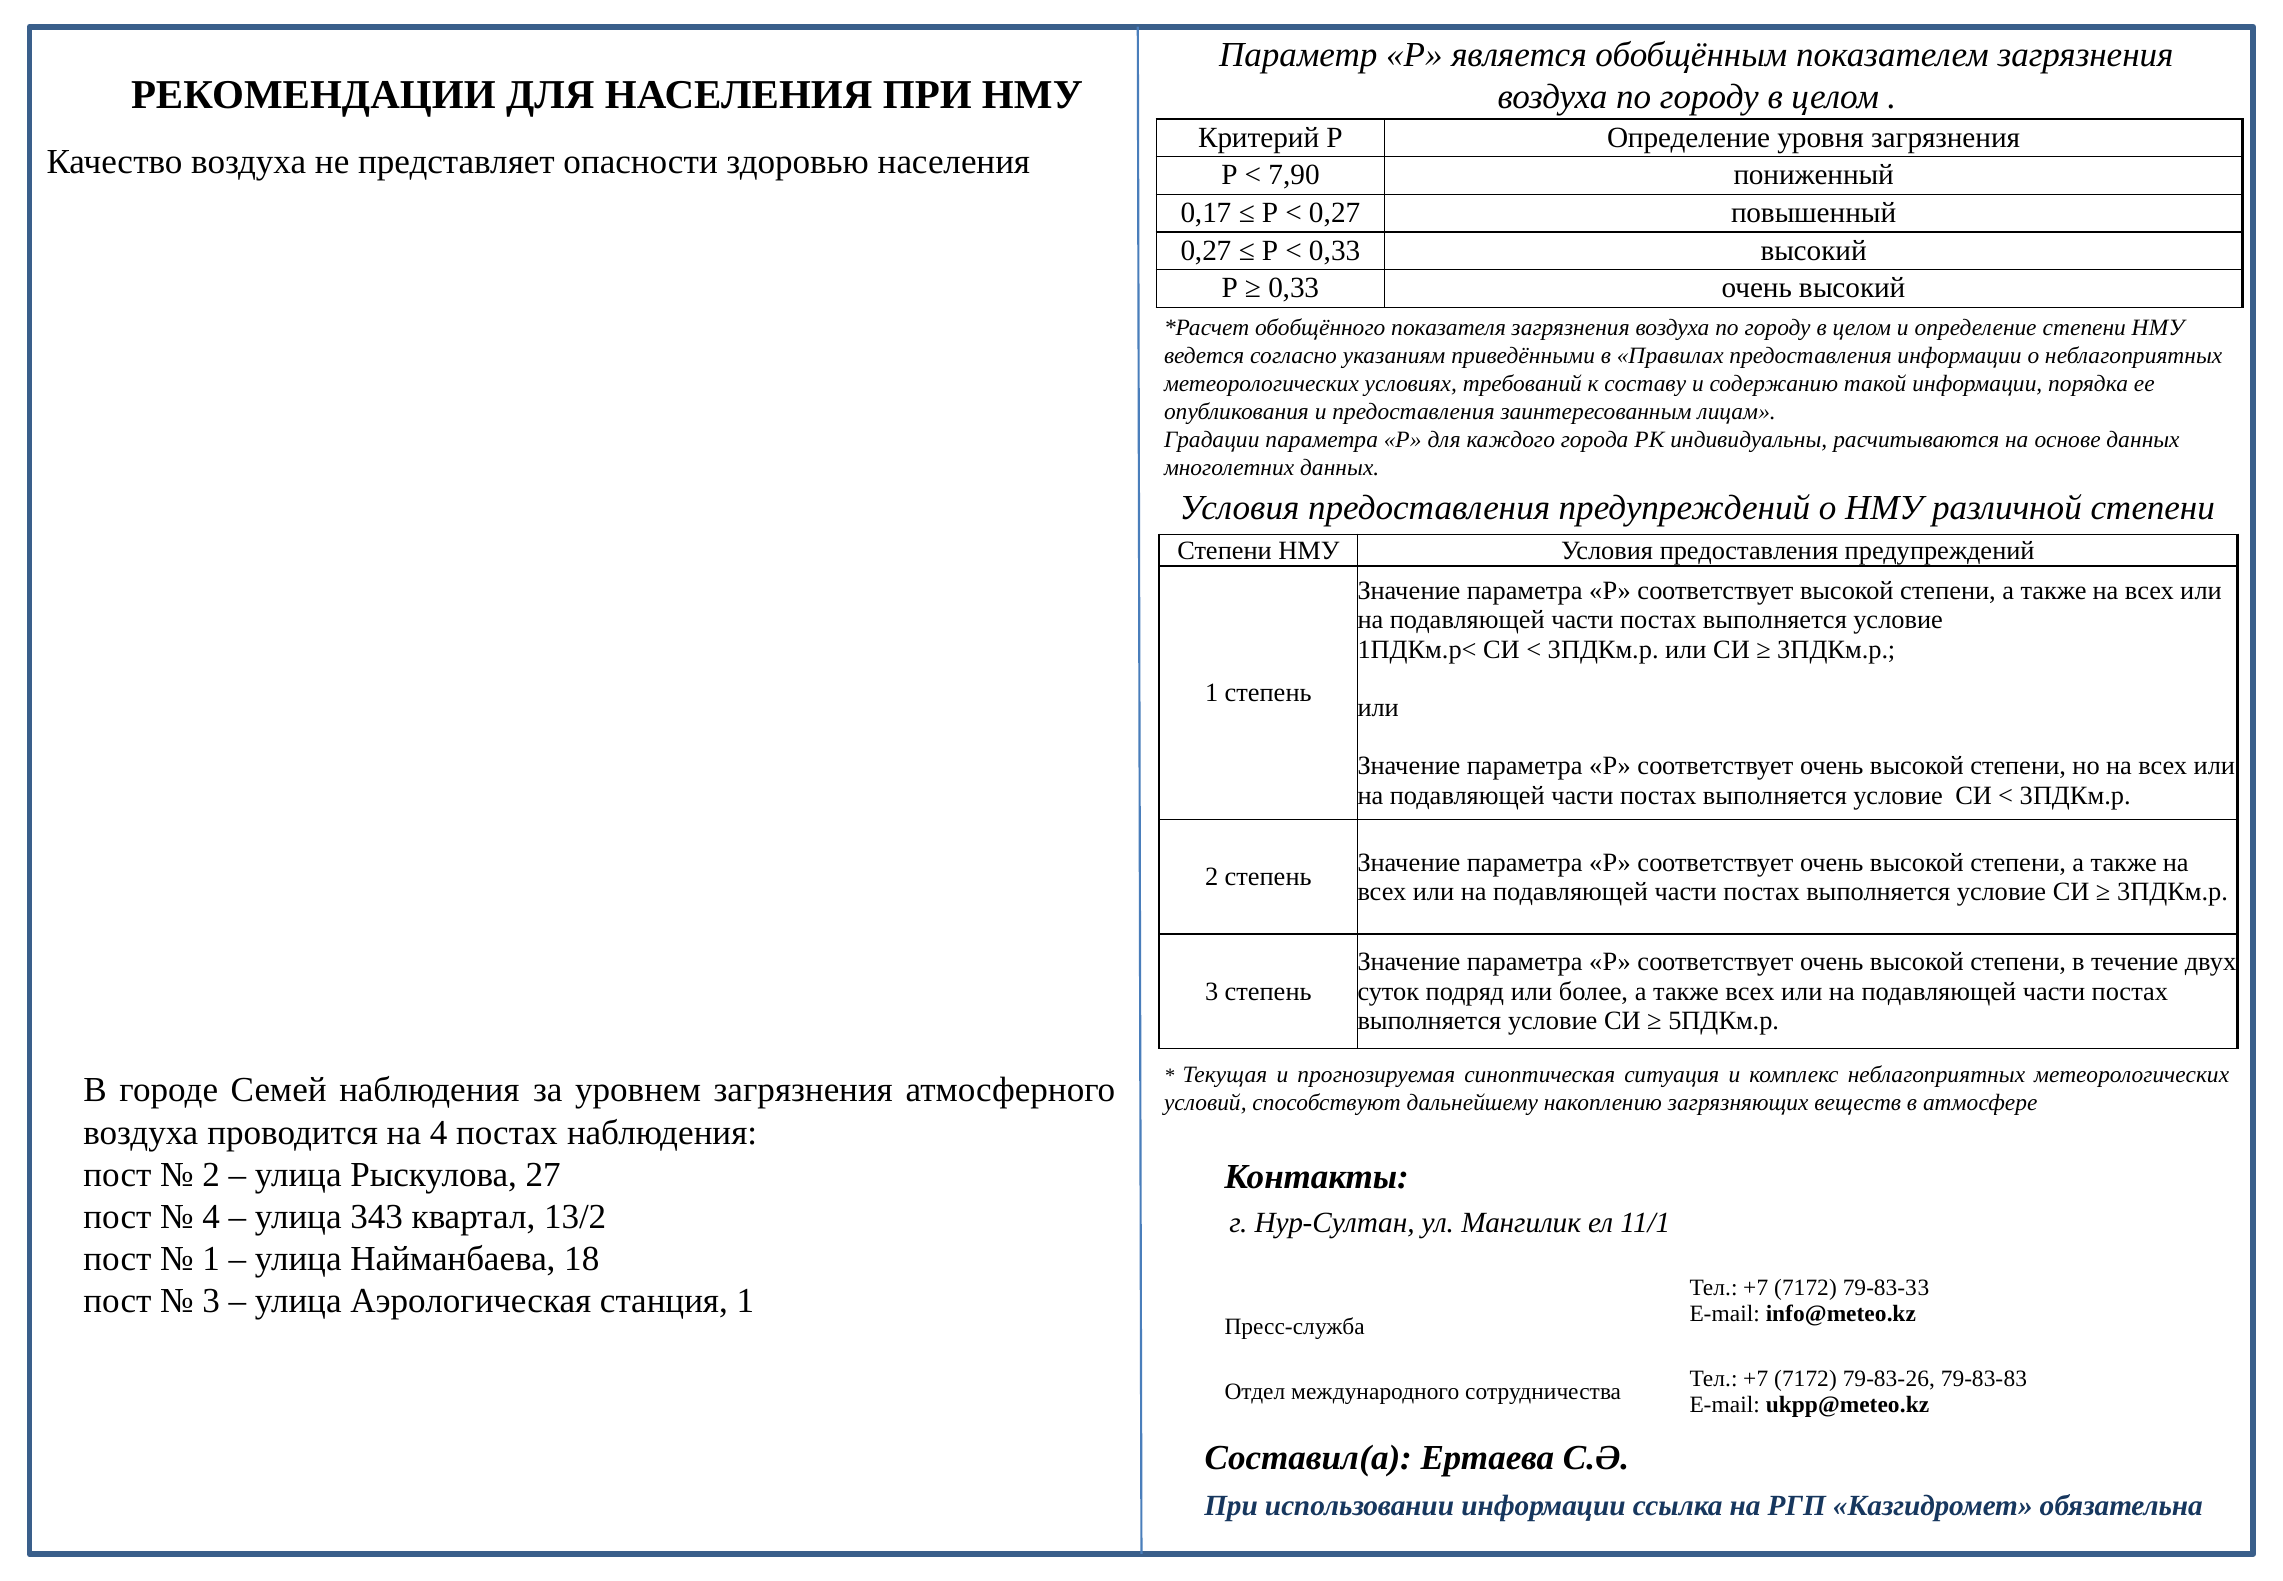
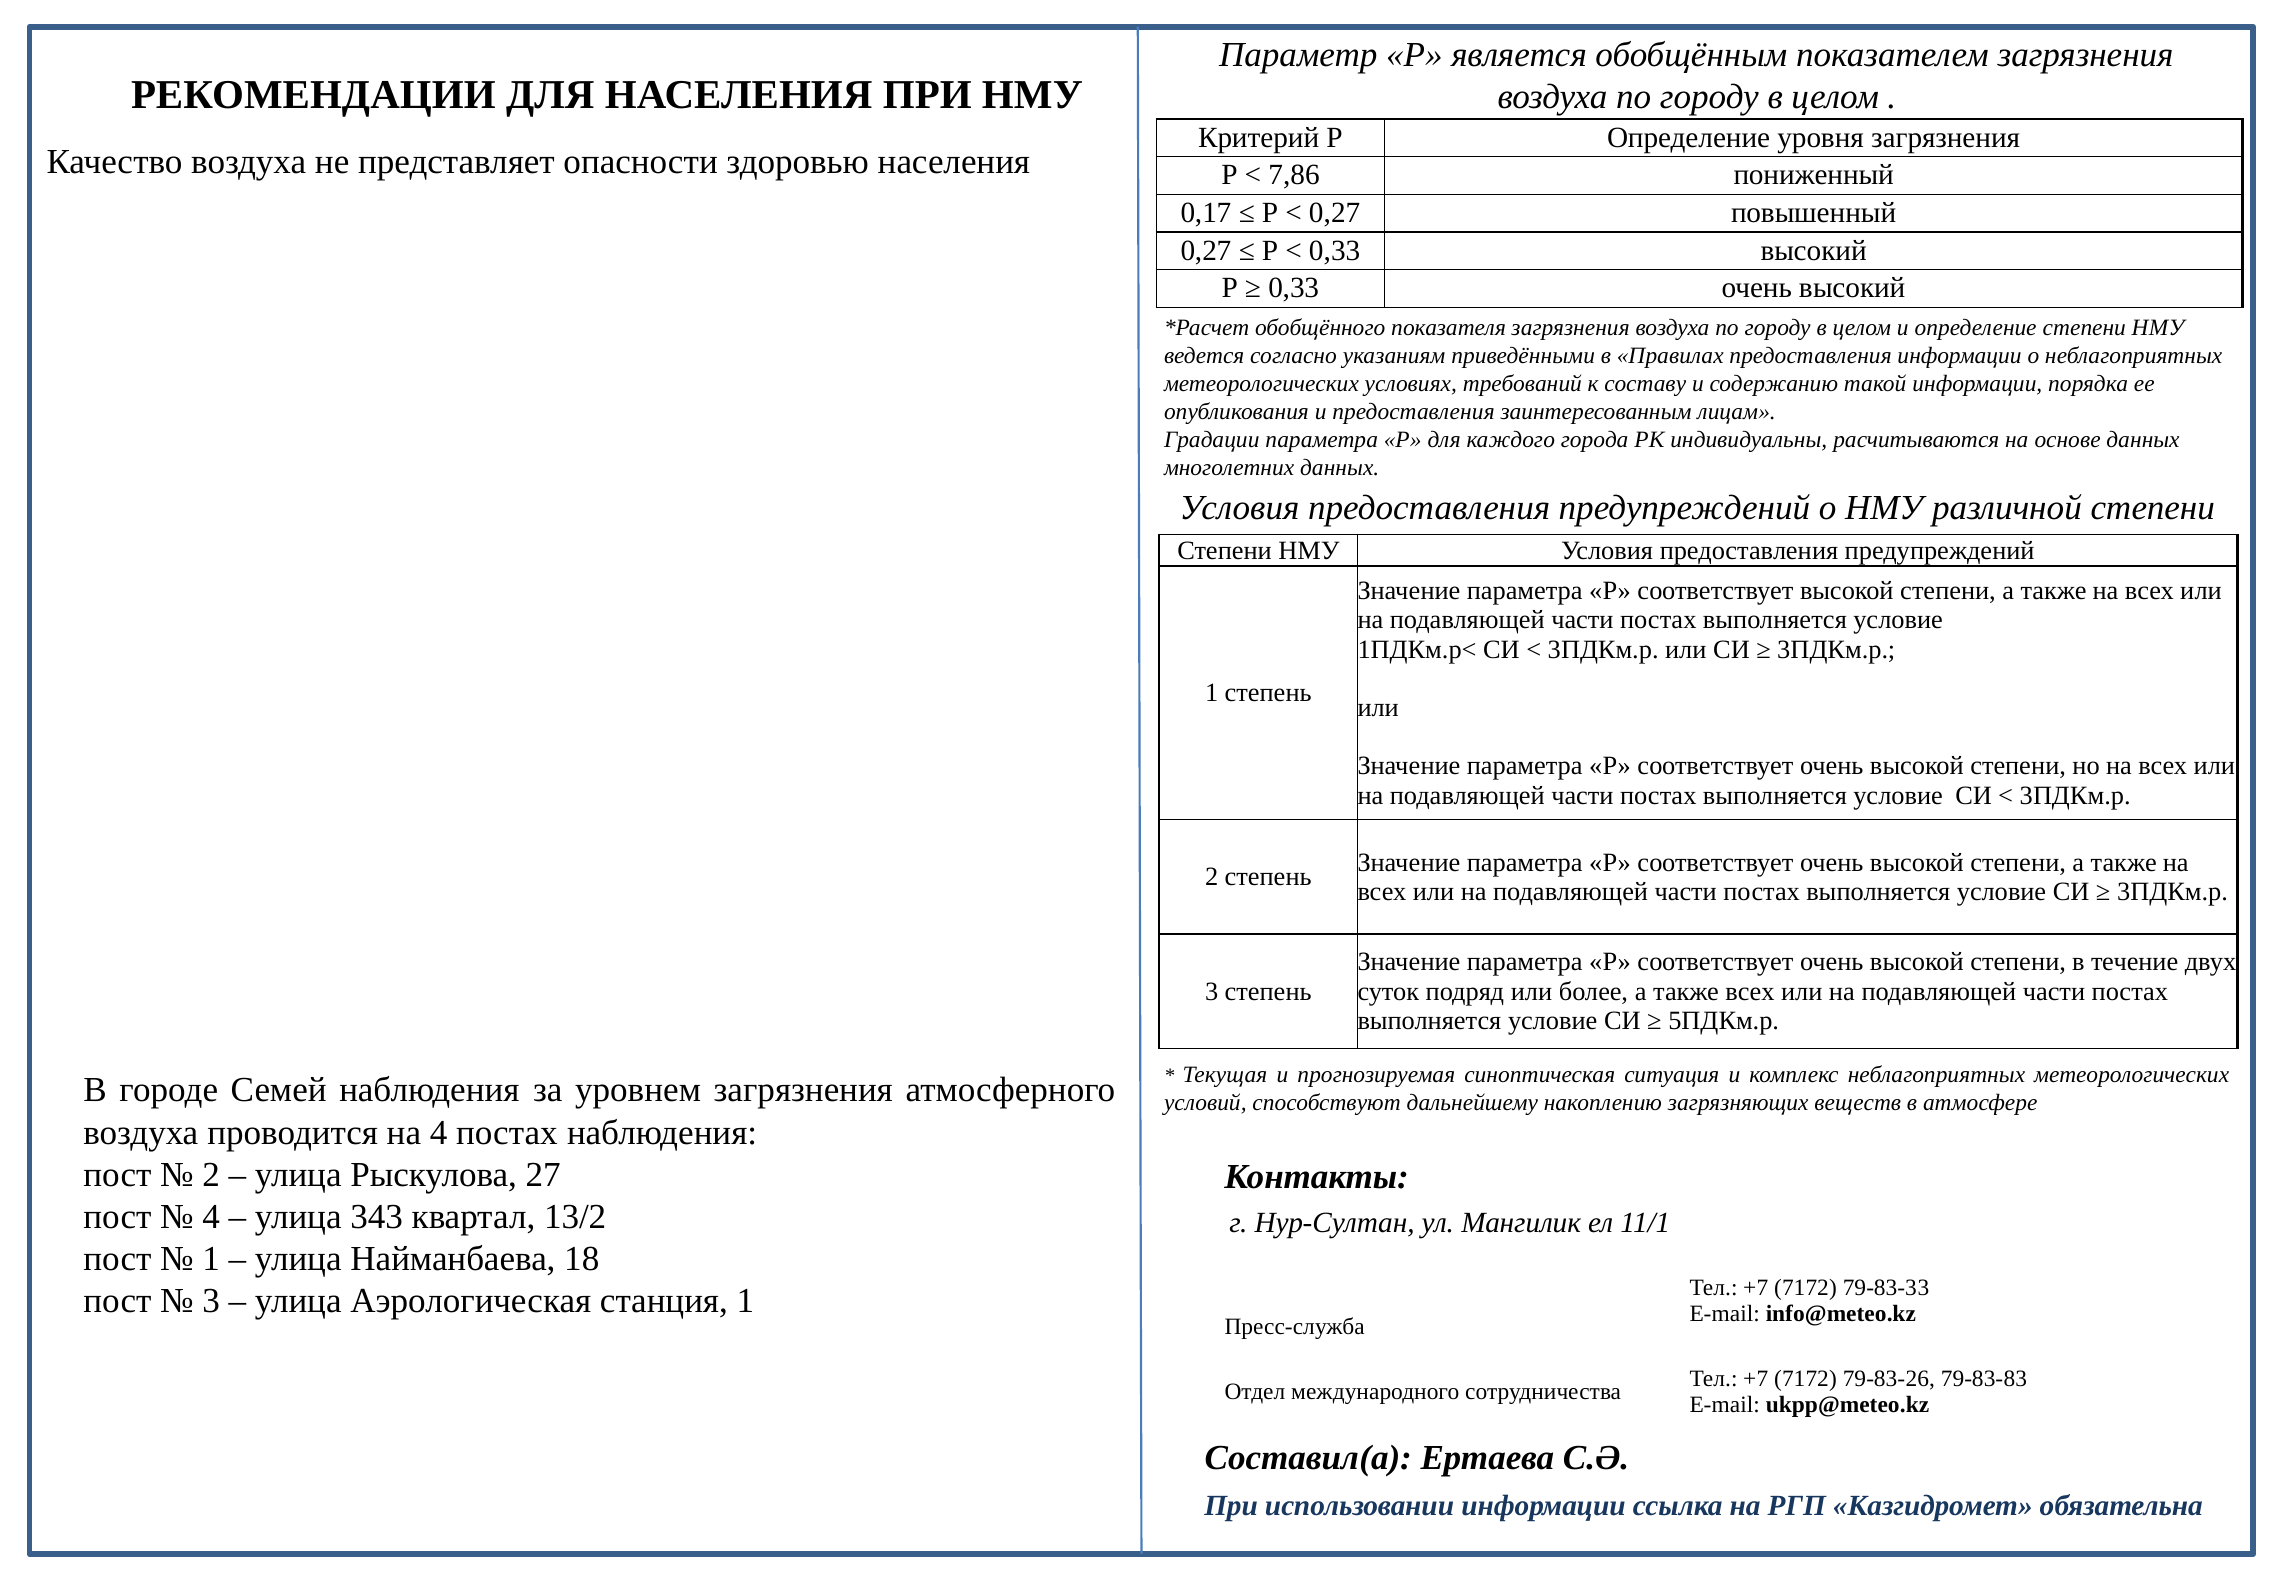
7,90: 7,90 -> 7,86 (1294, 175)
